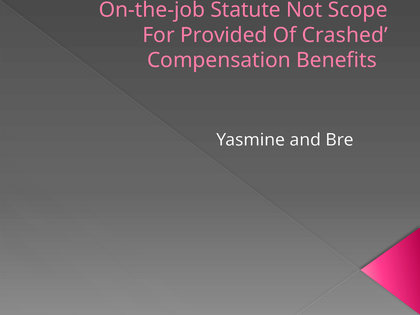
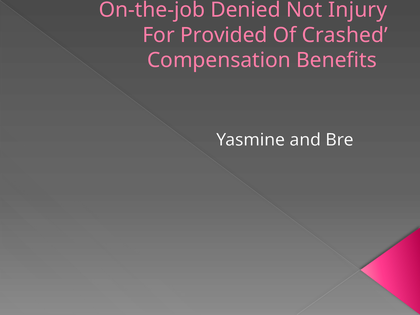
Statute: Statute -> Denied (246, 10)
Scope: Scope -> Injury (358, 10)
